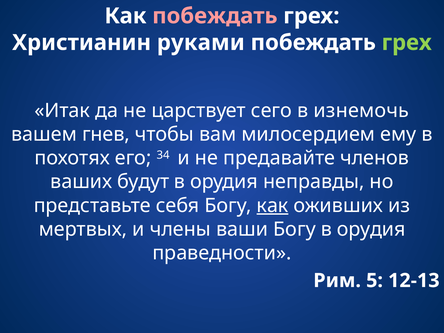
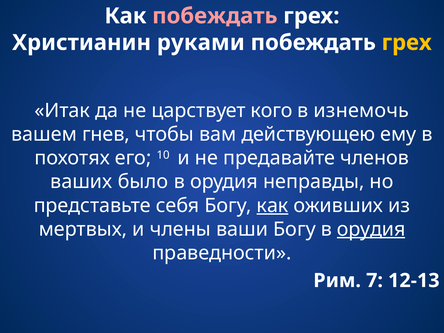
грех colour: light green -> yellow (407, 43)
сего: сего -> кого (272, 111)
милосердием: милосердием -> действующею (308, 134)
34: 34 -> 10 (163, 155)
будут: будут -> было (143, 182)
орудия underline: none -> present (371, 229)
5: 5 -> 7 (375, 281)
